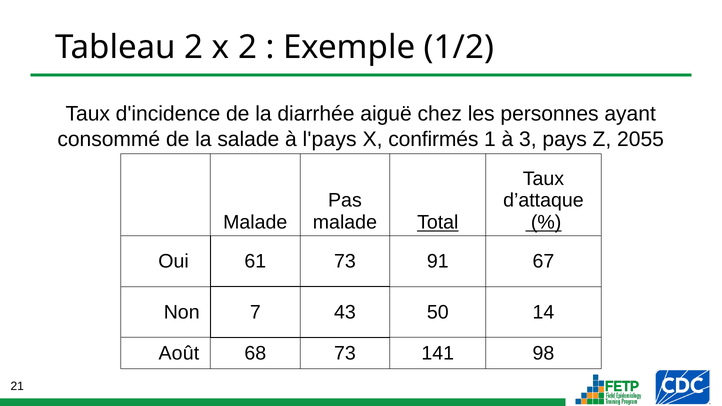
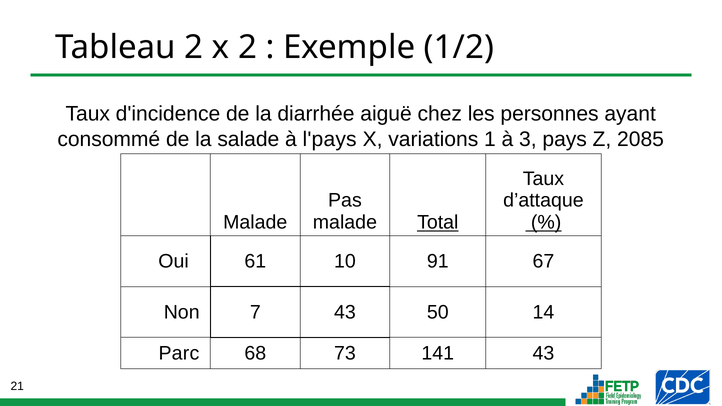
confirmés: confirmés -> variations (433, 139)
2055: 2055 -> 2085 (641, 139)
61 73: 73 -> 10 (345, 261)
Août: Août -> Parc (179, 353)
141 98: 98 -> 43 (543, 353)
